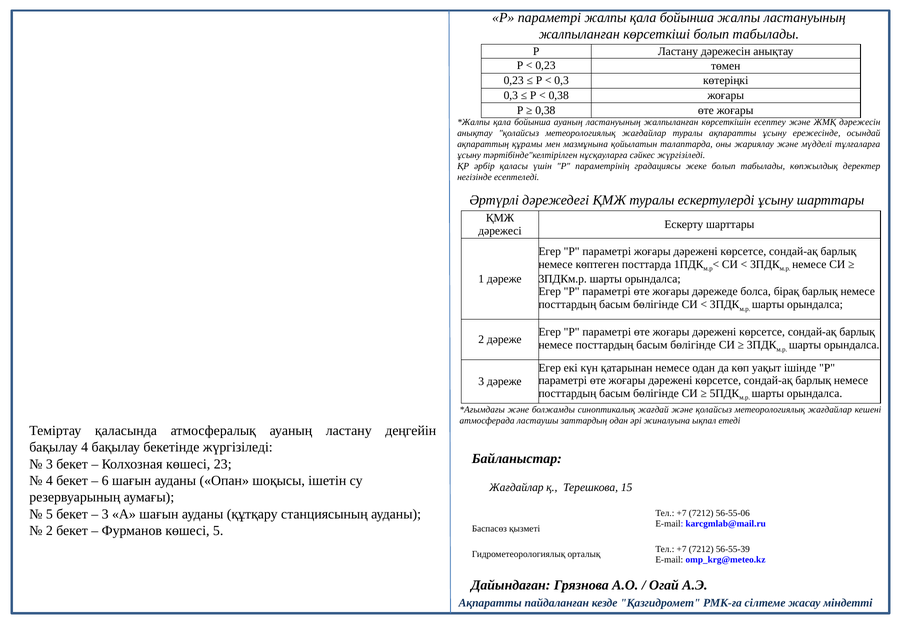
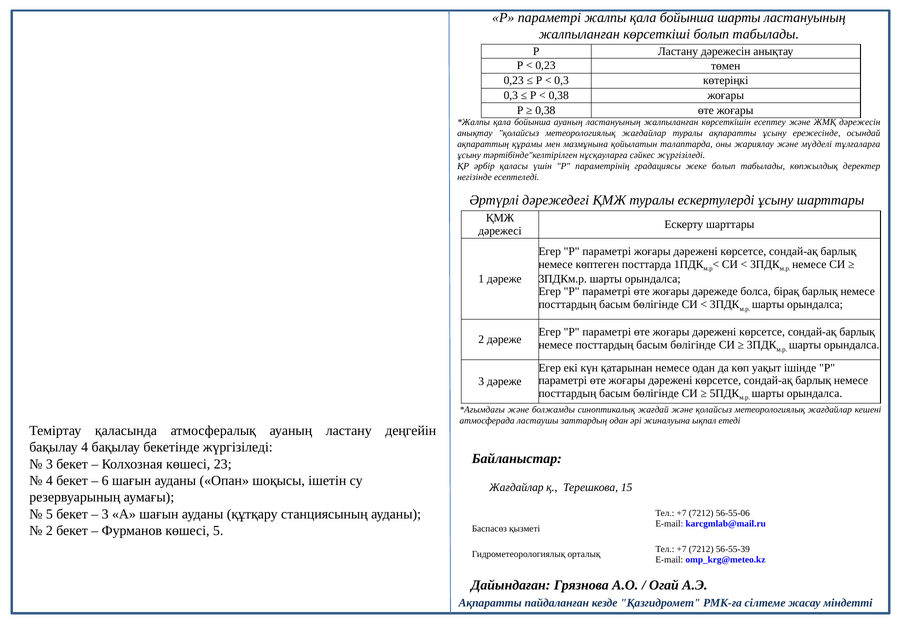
бойынша жалпы: жалпы -> шарты (739, 18)
